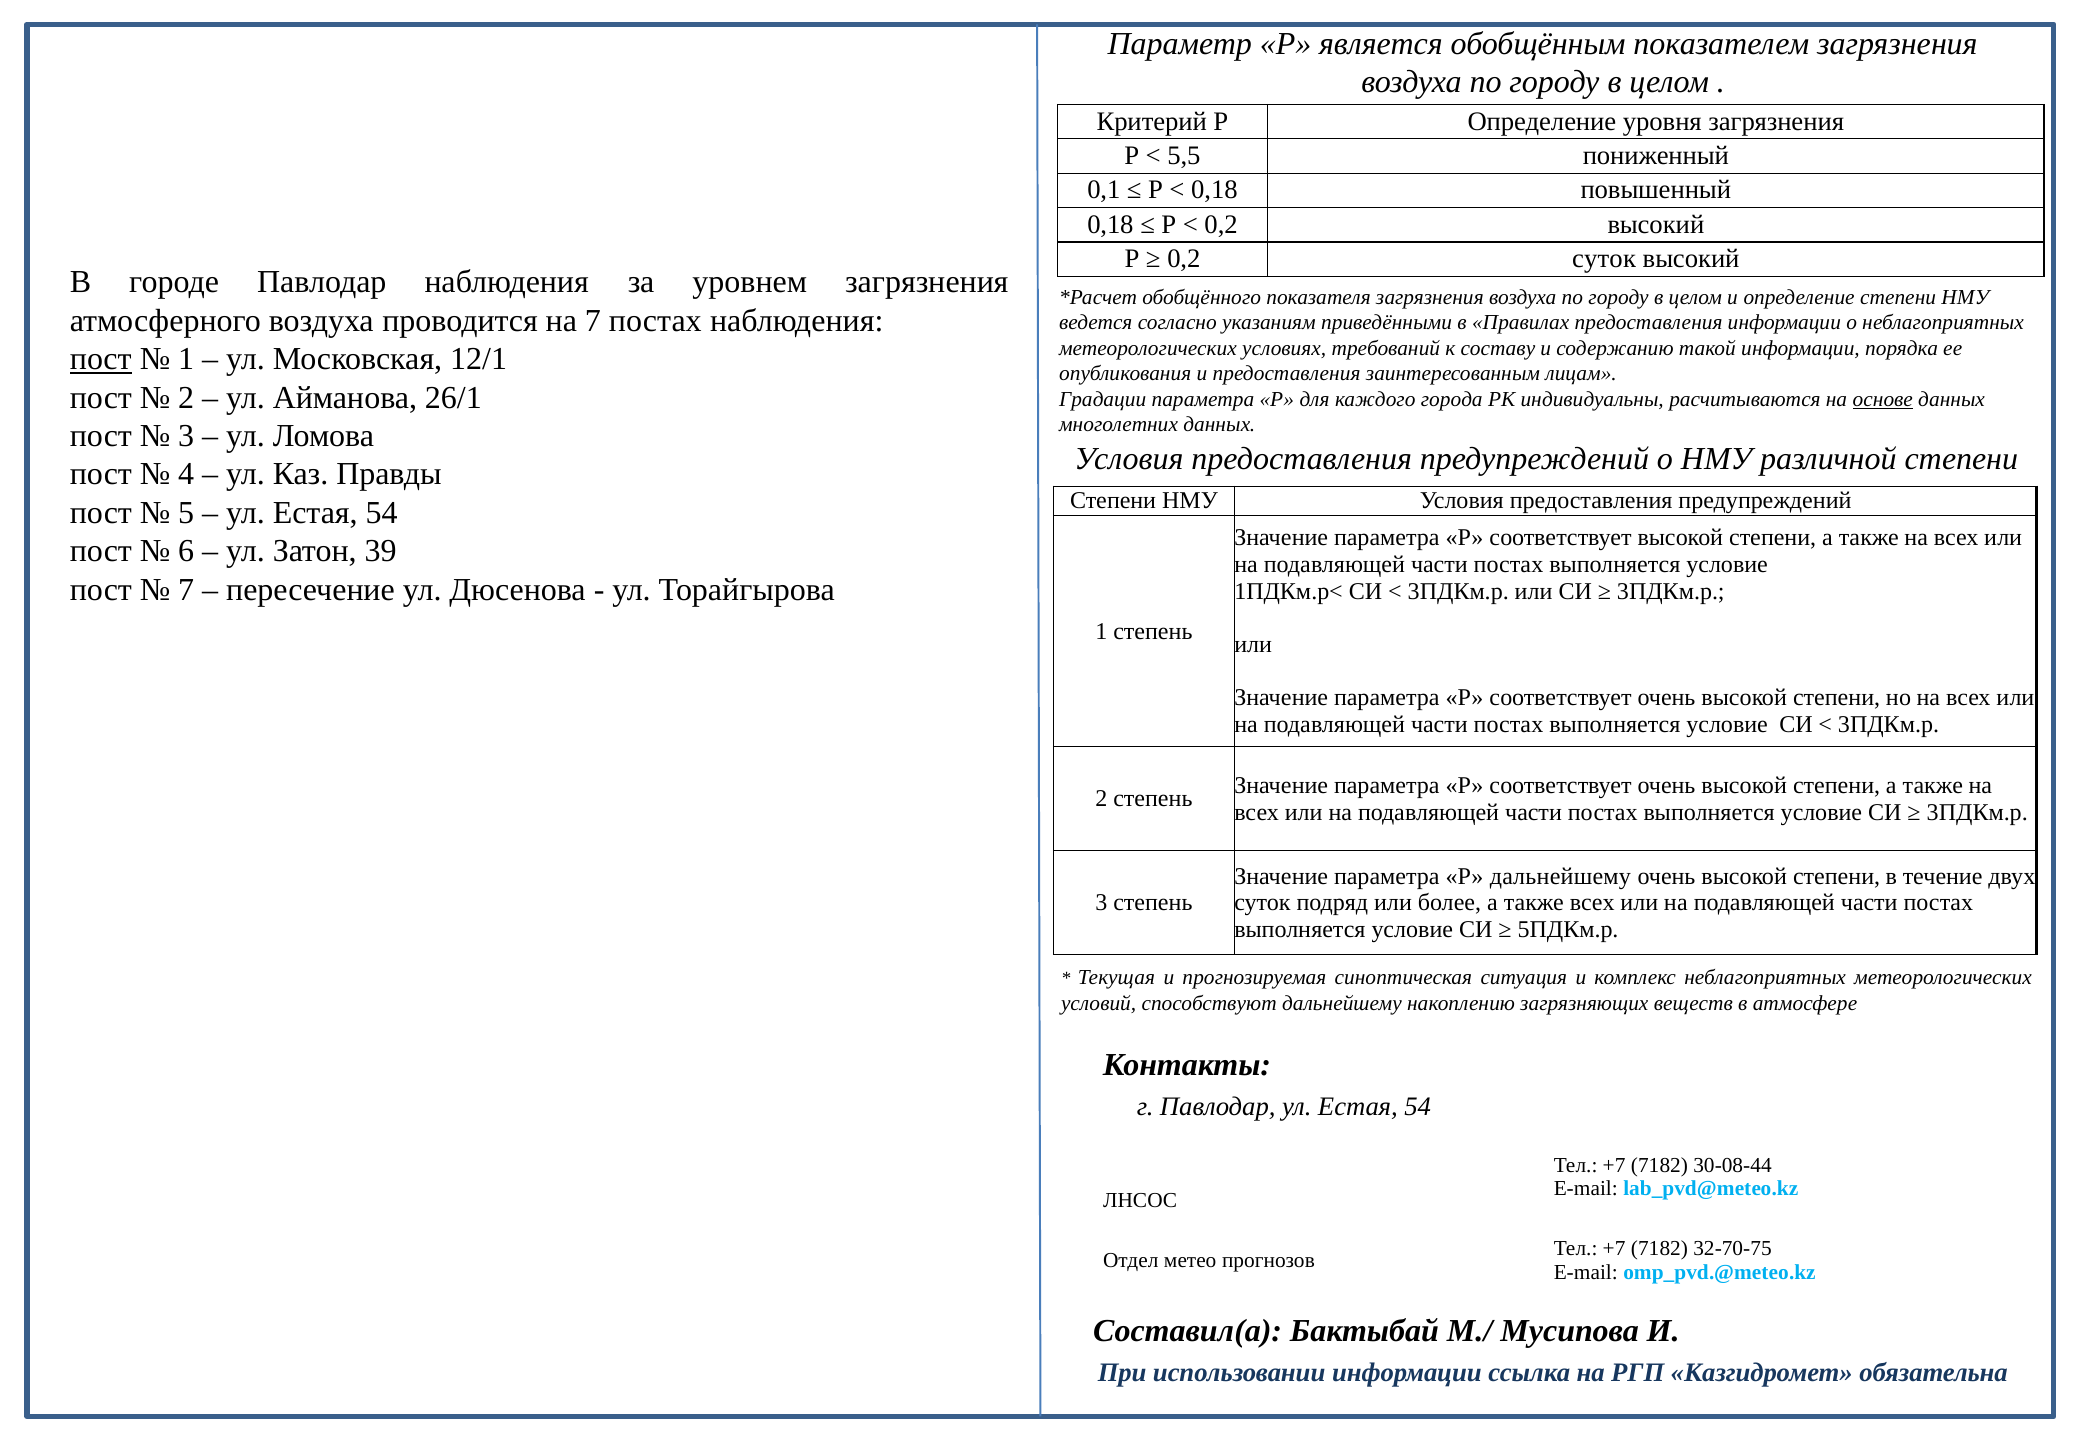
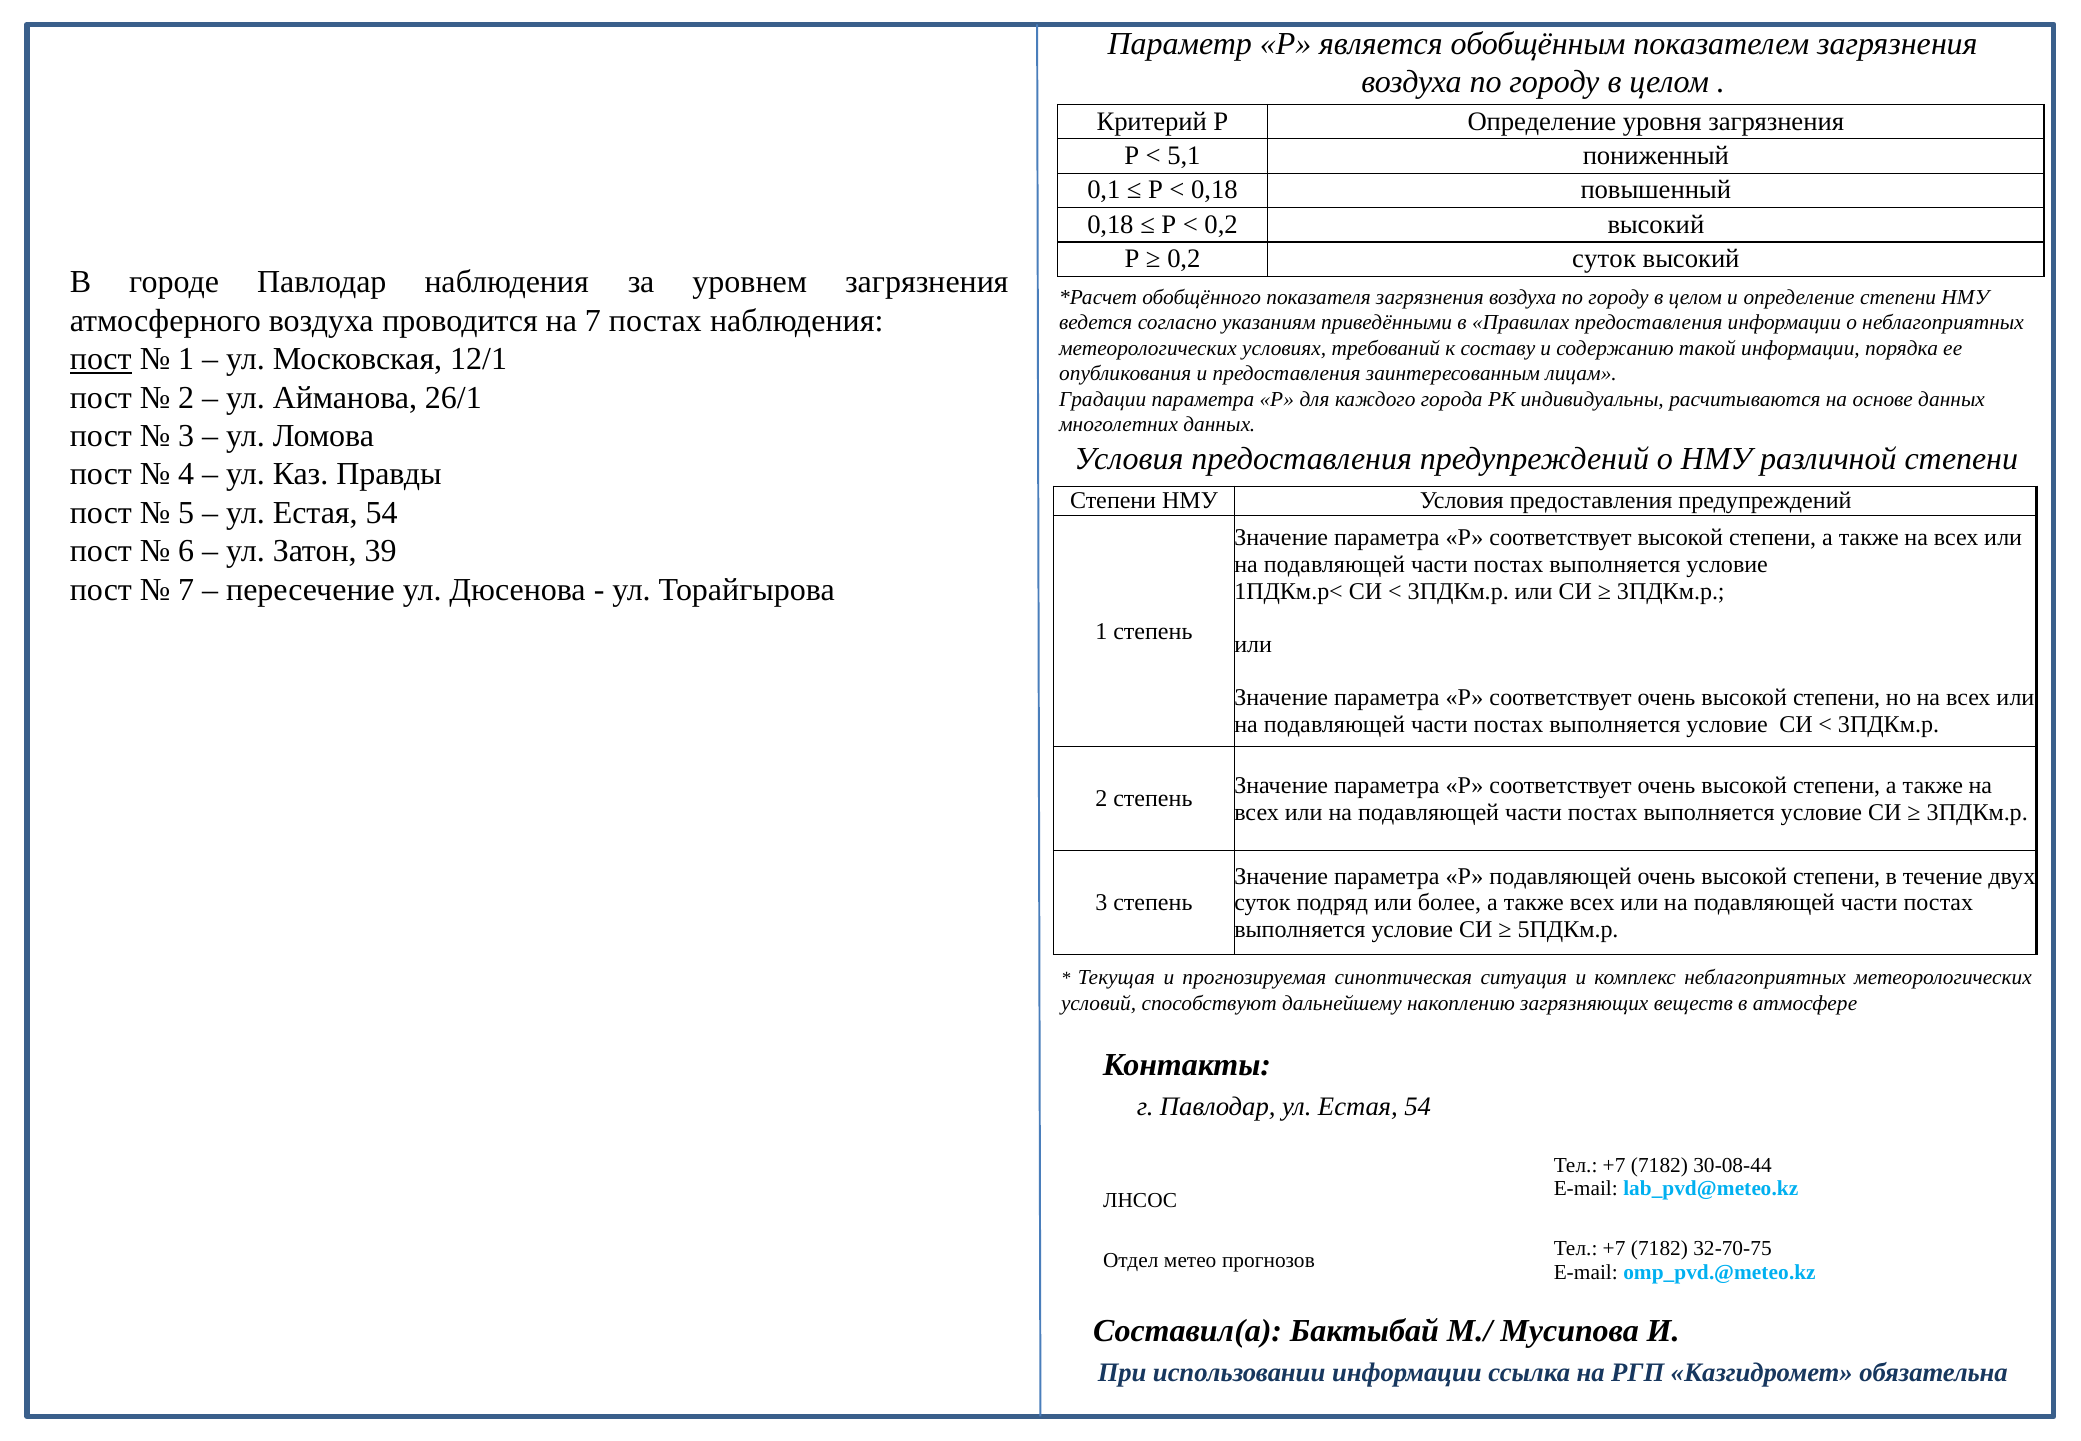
5,5: 5,5 -> 5,1 (1184, 156)
основе underline: present -> none (1883, 399)
Р дальнейшему: дальнейшему -> подавляющей (1561, 876)
